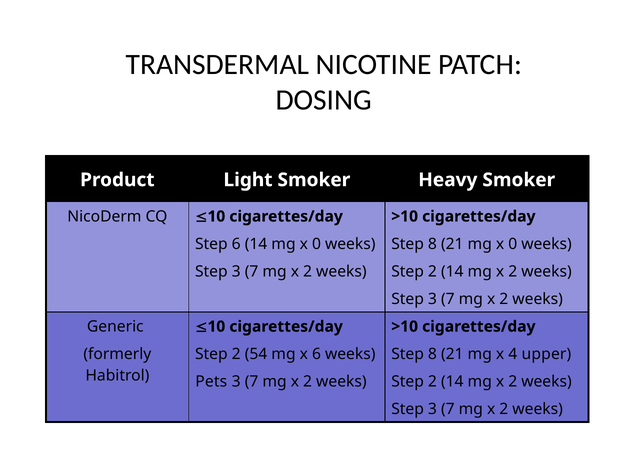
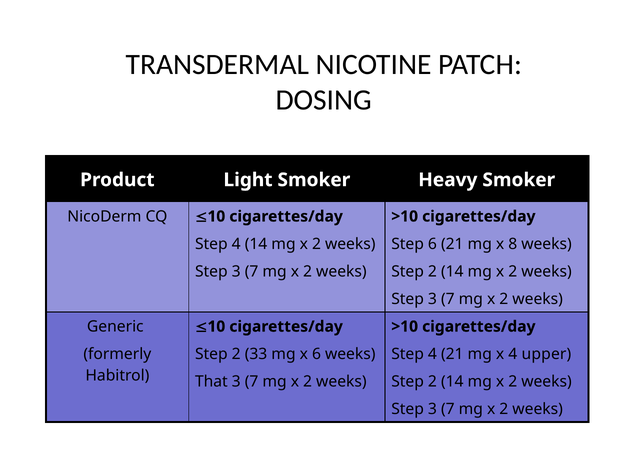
6: 6 -> 4 (236, 244)
0: 0 -> 2 (317, 244)
8: 8 -> 6 (432, 244)
21 mg x 0: 0 -> 8 (513, 244)
54: 54 -> 33 (256, 354)
8: 8 -> 4 (432, 354)
Pets: Pets -> That (211, 382)
